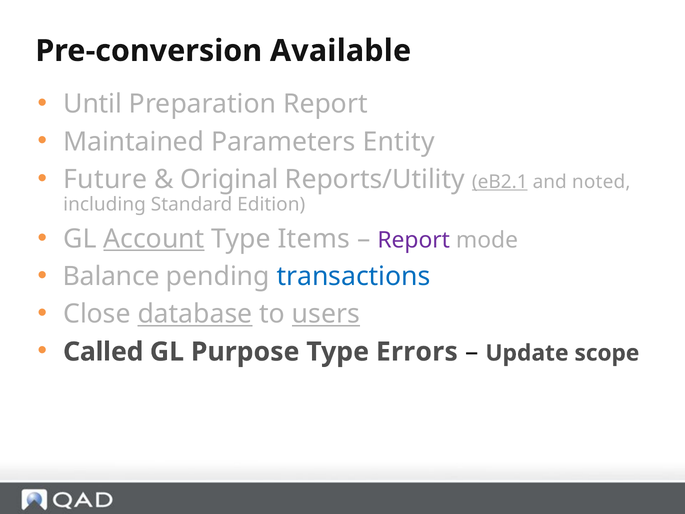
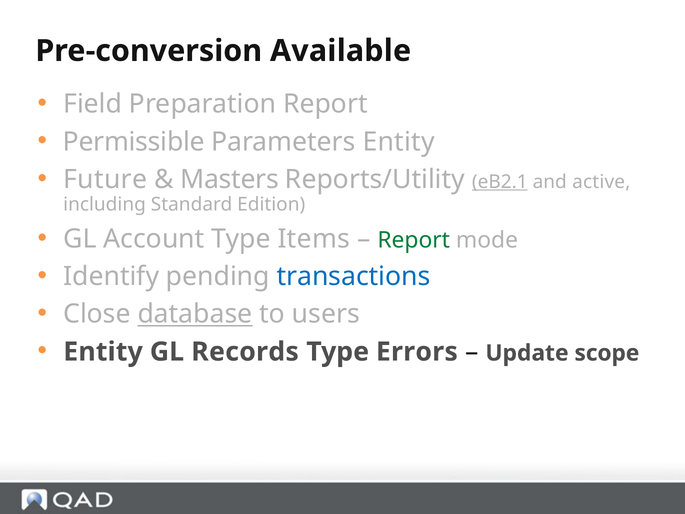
Until: Until -> Field (93, 104)
Maintained: Maintained -> Permissible (134, 142)
Original: Original -> Masters (230, 179)
noted: noted -> active (601, 182)
Account underline: present -> none (154, 239)
Report colour: purple -> green (414, 240)
Balance: Balance -> Identify (111, 276)
users underline: present -> none (326, 314)
Called: Called -> Entity (103, 352)
Purpose: Purpose -> Records (245, 352)
